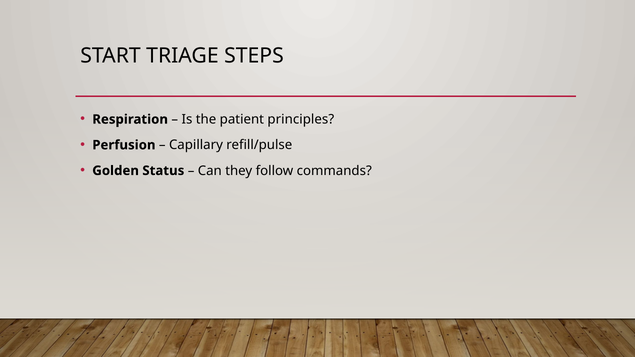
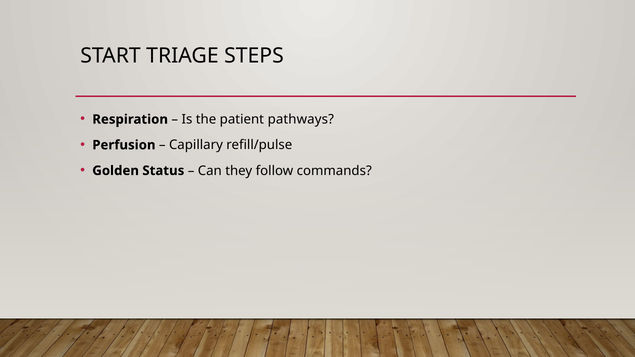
principles: principles -> pathways (301, 119)
